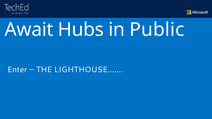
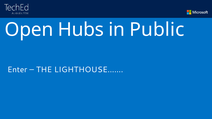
Await: Await -> Open (29, 30)
